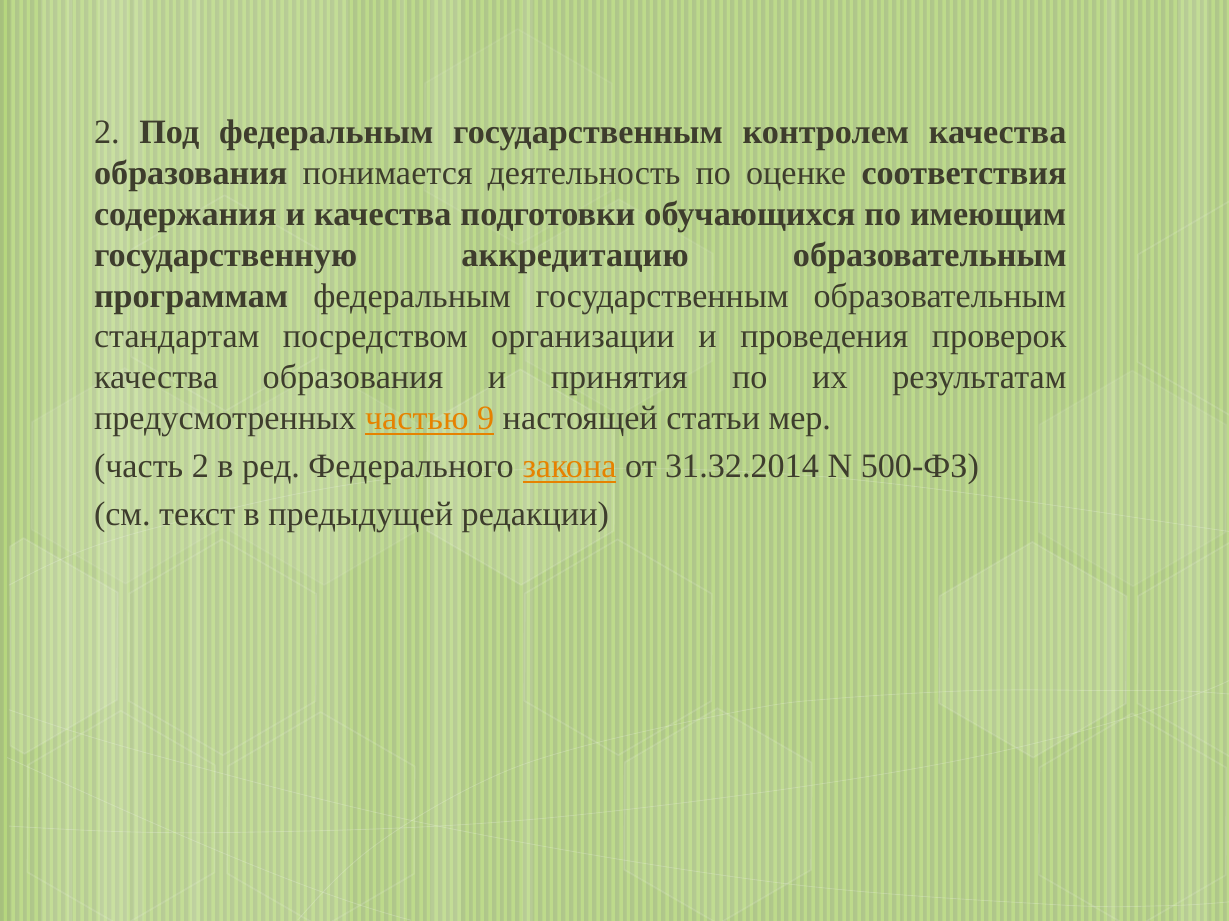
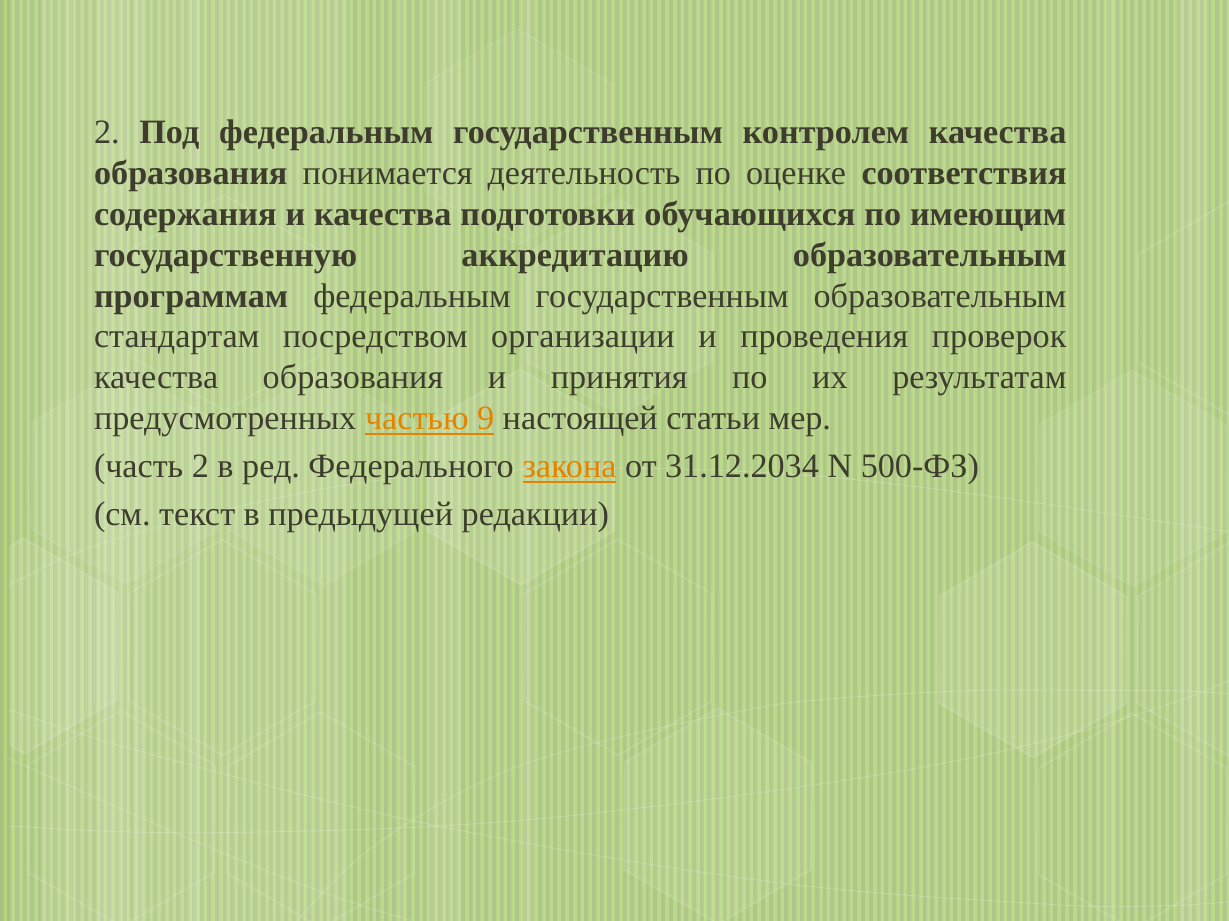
31.32.2014: 31.32.2014 -> 31.12.2034 (742, 467)
